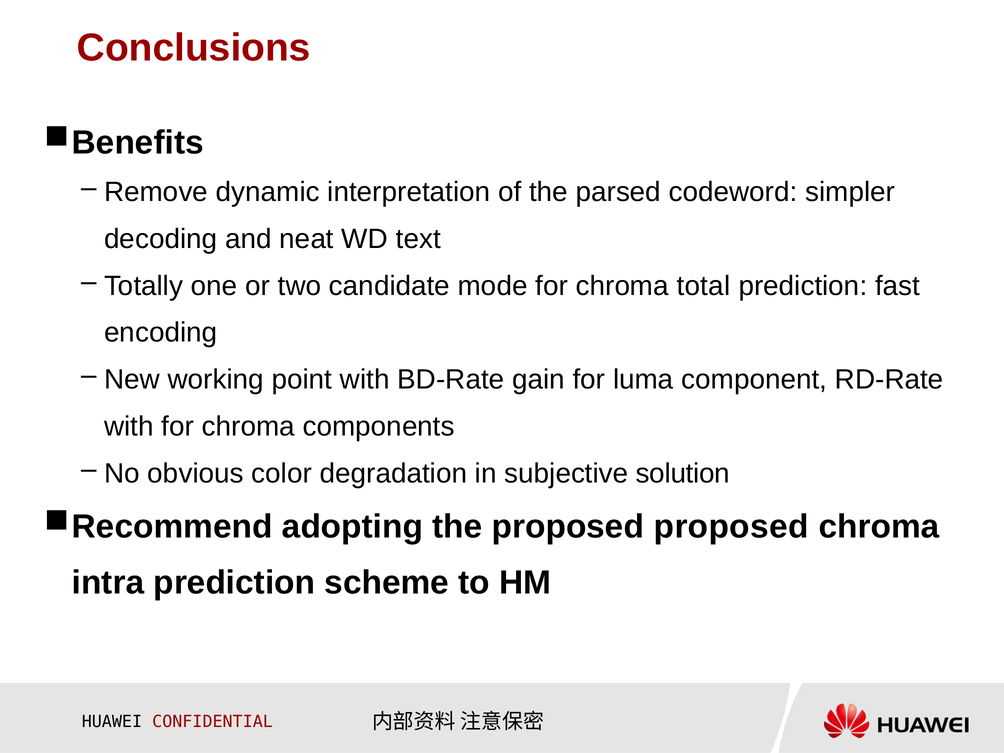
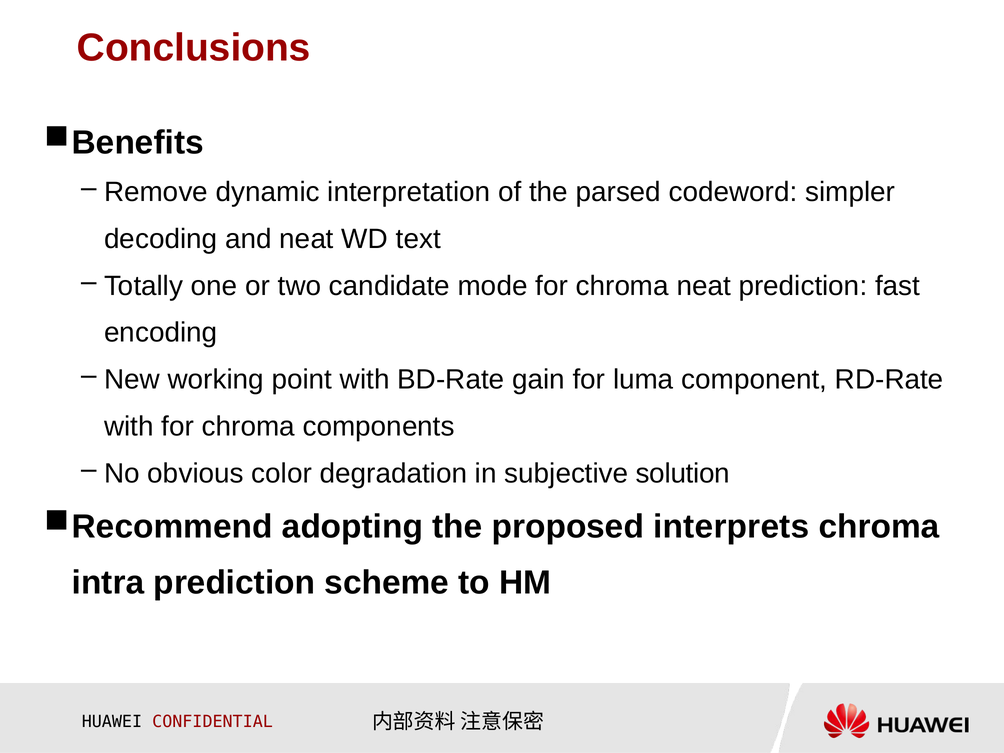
chroma total: total -> neat (704, 286)
proposed proposed: proposed -> interprets (731, 527)
